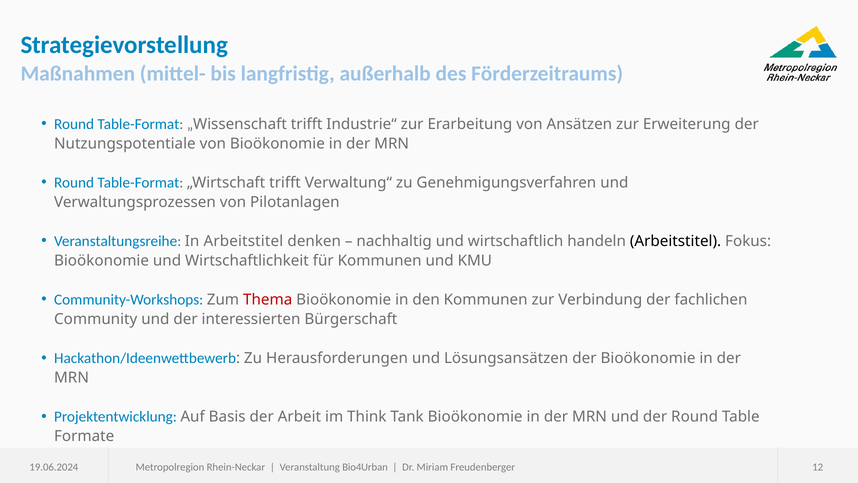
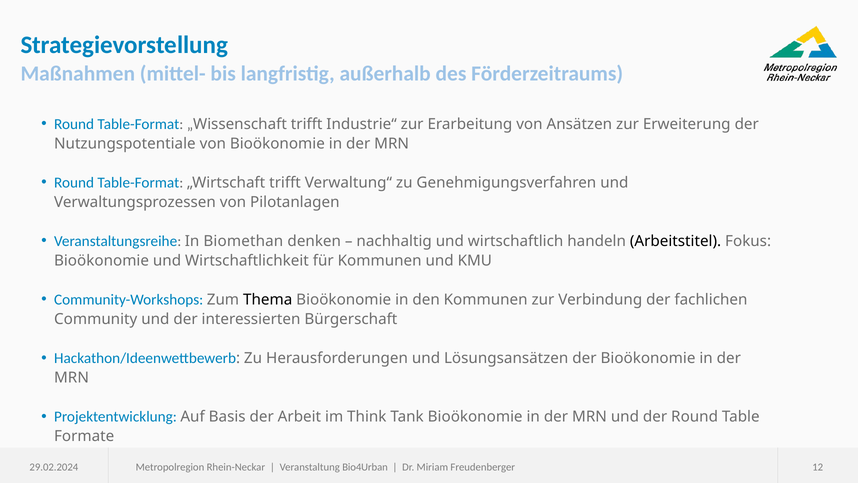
In Arbeitstitel: Arbeitstitel -> Biomethan (243, 241)
Thema colour: red -> black (268, 299)
19.06.2024: 19.06.2024 -> 29.02.2024 (54, 467)
